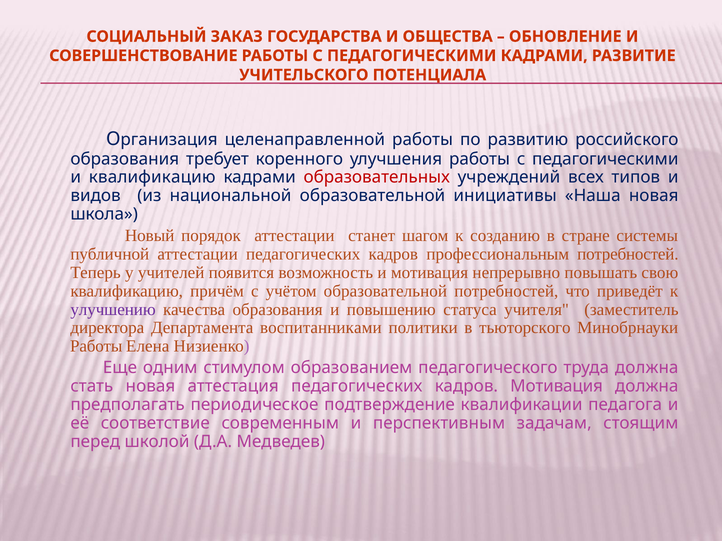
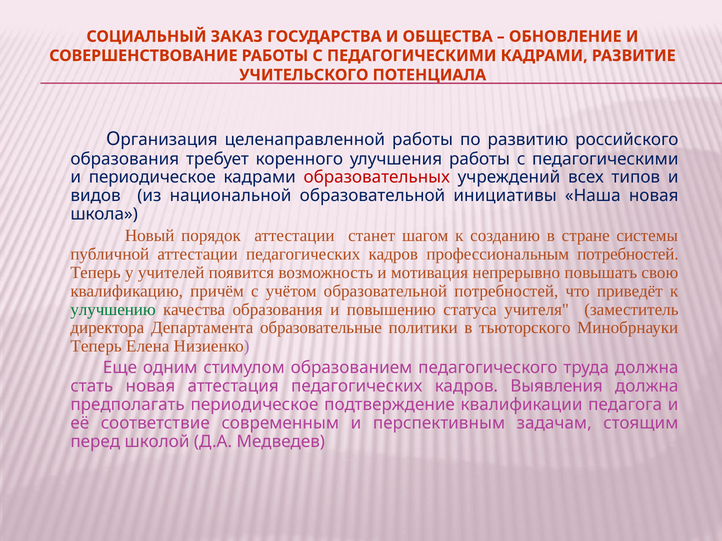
и квалификацию: квалификацию -> периодическое (152, 178)
улучшению colour: purple -> green (113, 310)
воспитанниками: воспитанниками -> образовательные (321, 328)
Работы: Работы -> Теперь (96, 347)
кадров Мотивация: Мотивация -> Выявления (557, 387)
